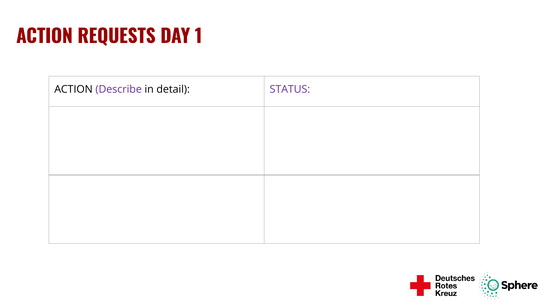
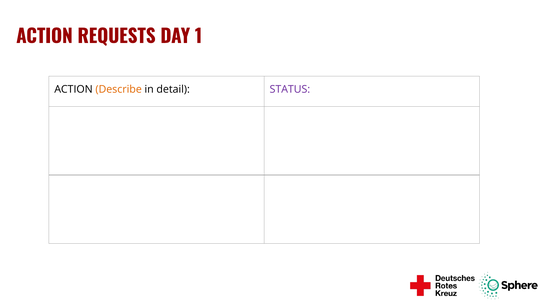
Describe colour: purple -> orange (119, 89)
